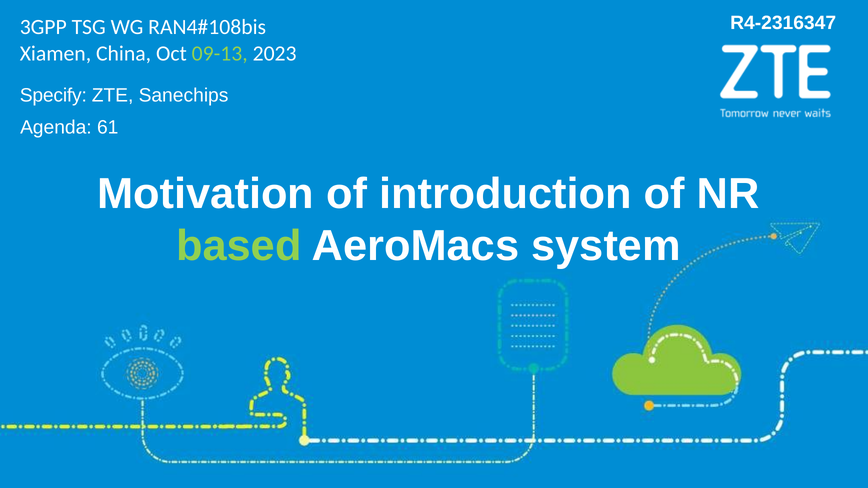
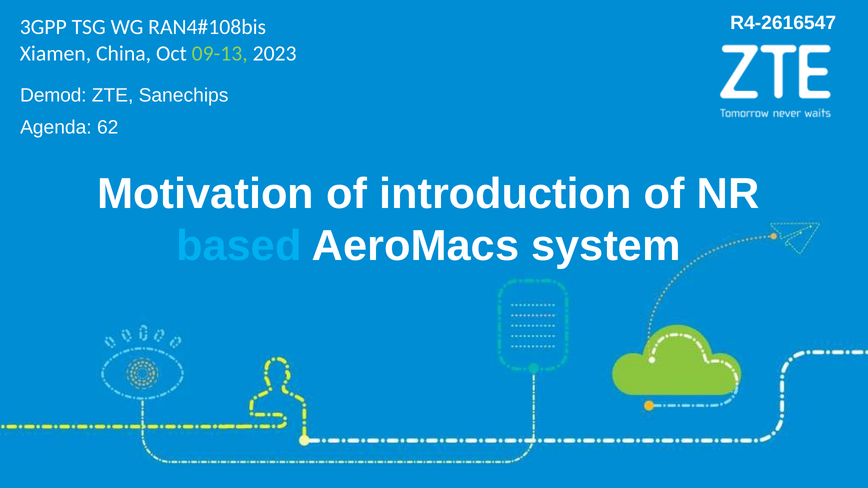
R4-2316347: R4-2316347 -> R4-2616547 (783, 23)
Specify: Specify -> Demod (53, 96)
61: 61 -> 62 (108, 127)
based colour: light green -> light blue (239, 246)
